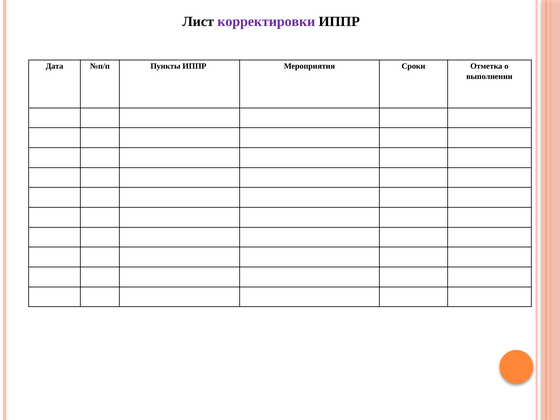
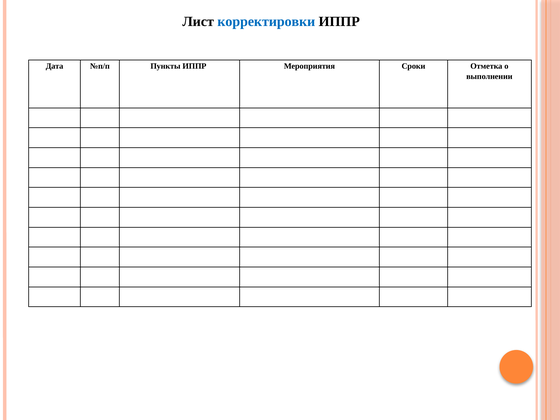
корректировки colour: purple -> blue (266, 22)
